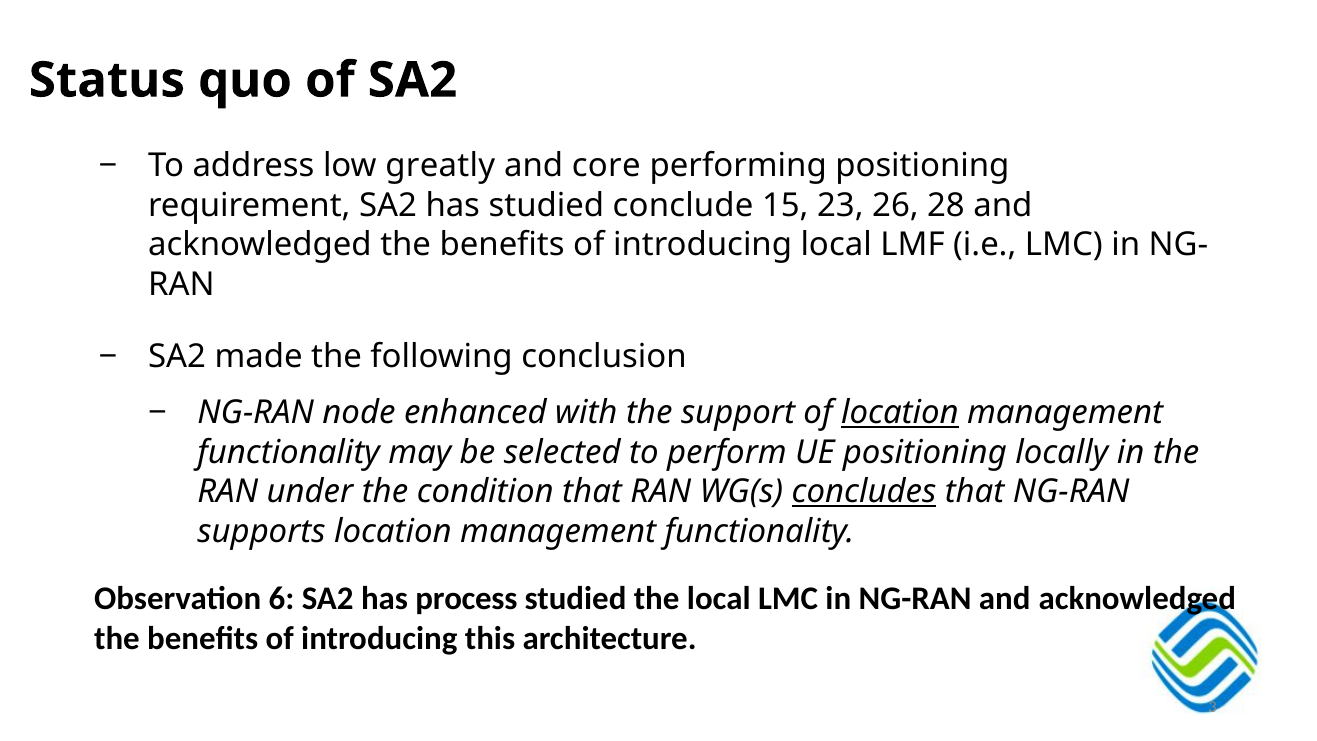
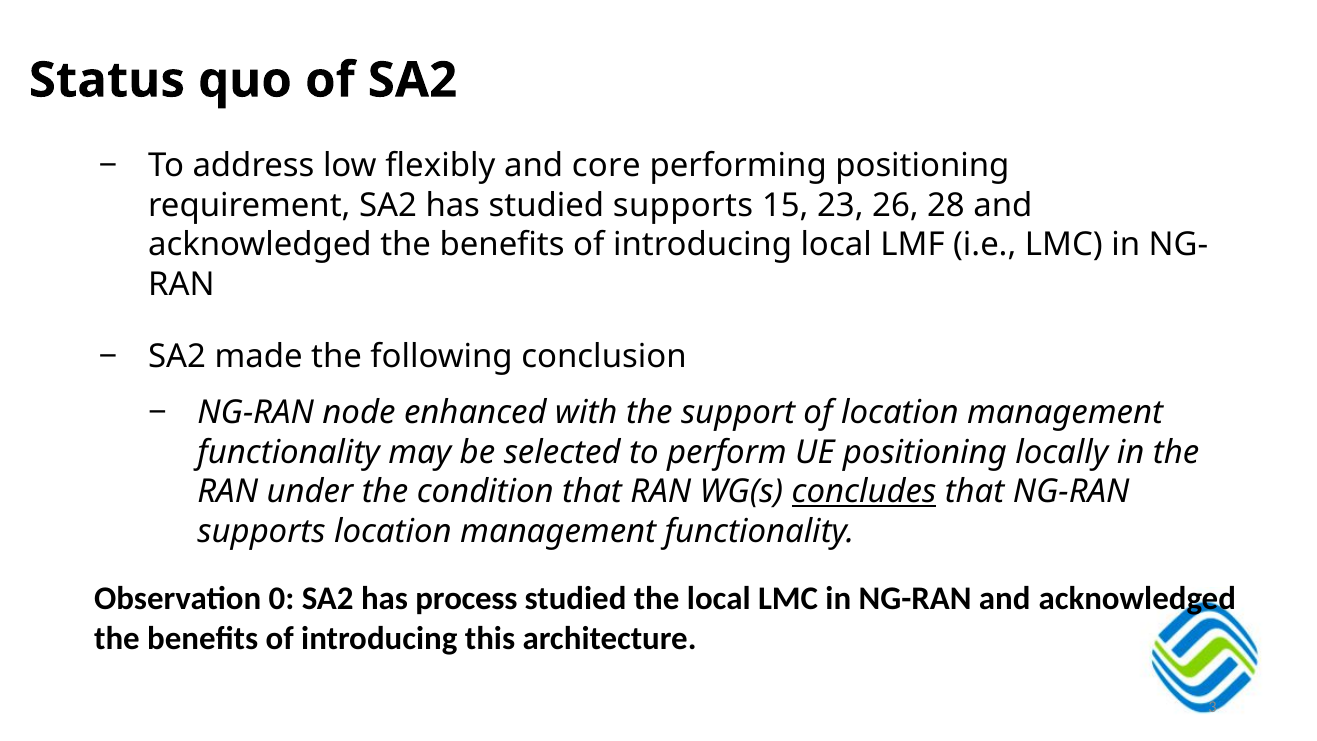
greatly: greatly -> flexibly (440, 166)
studied conclude: conclude -> supports (683, 205)
location underline: present -> none (900, 413)
6: 6 -> 0 (281, 599)
